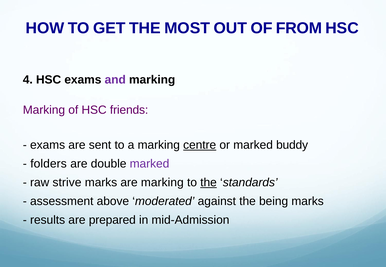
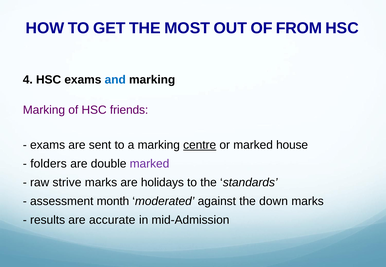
and colour: purple -> blue (115, 80)
buddy: buddy -> house (292, 145)
are marking: marking -> holidays (162, 183)
the underline: present -> none (209, 183)
above: above -> month (113, 201)
being: being -> down (274, 201)
prepared: prepared -> accurate (112, 220)
